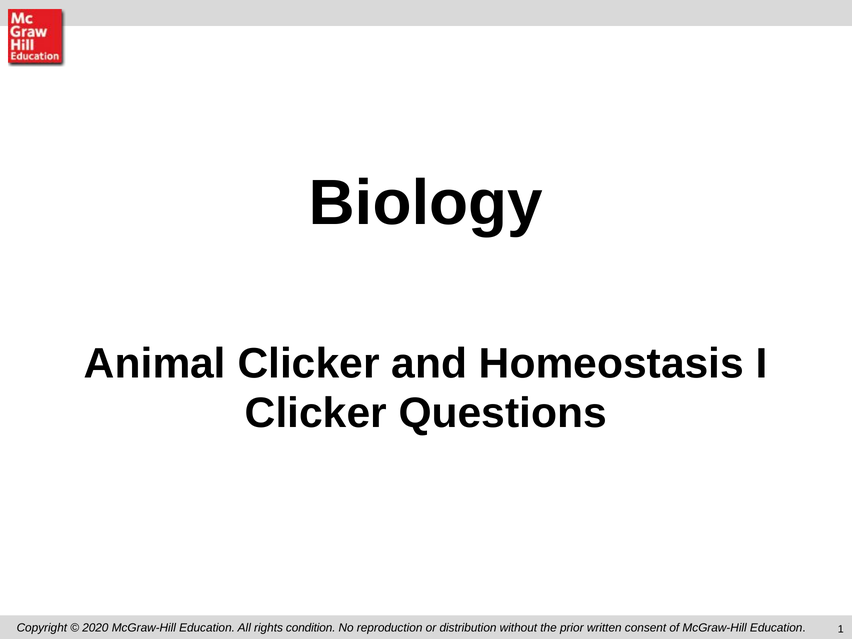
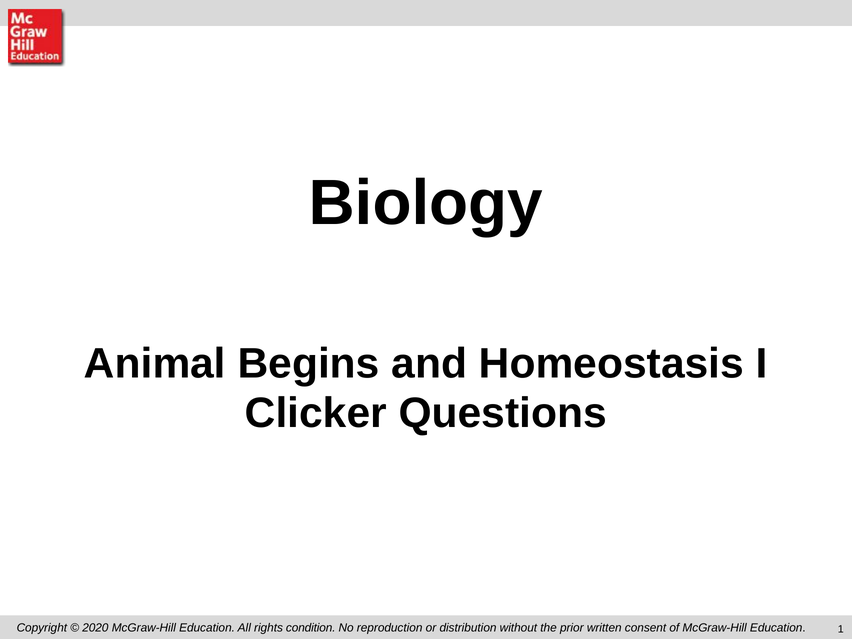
Animal Clicker: Clicker -> Begins (309, 364)
